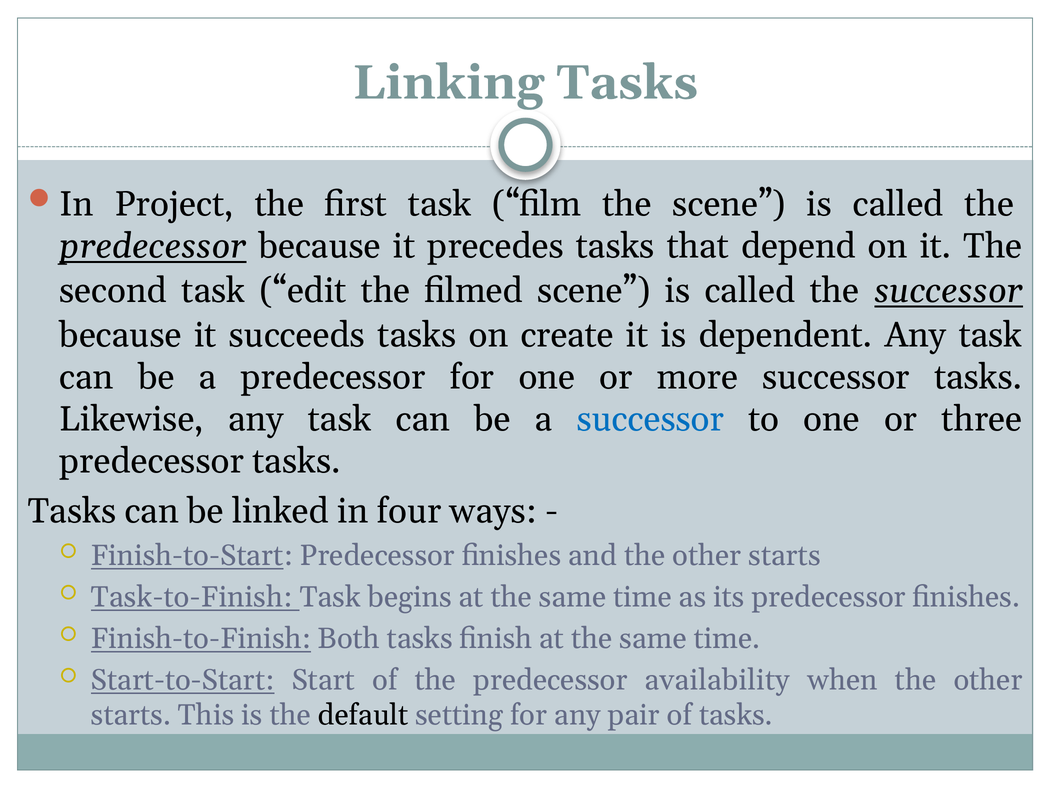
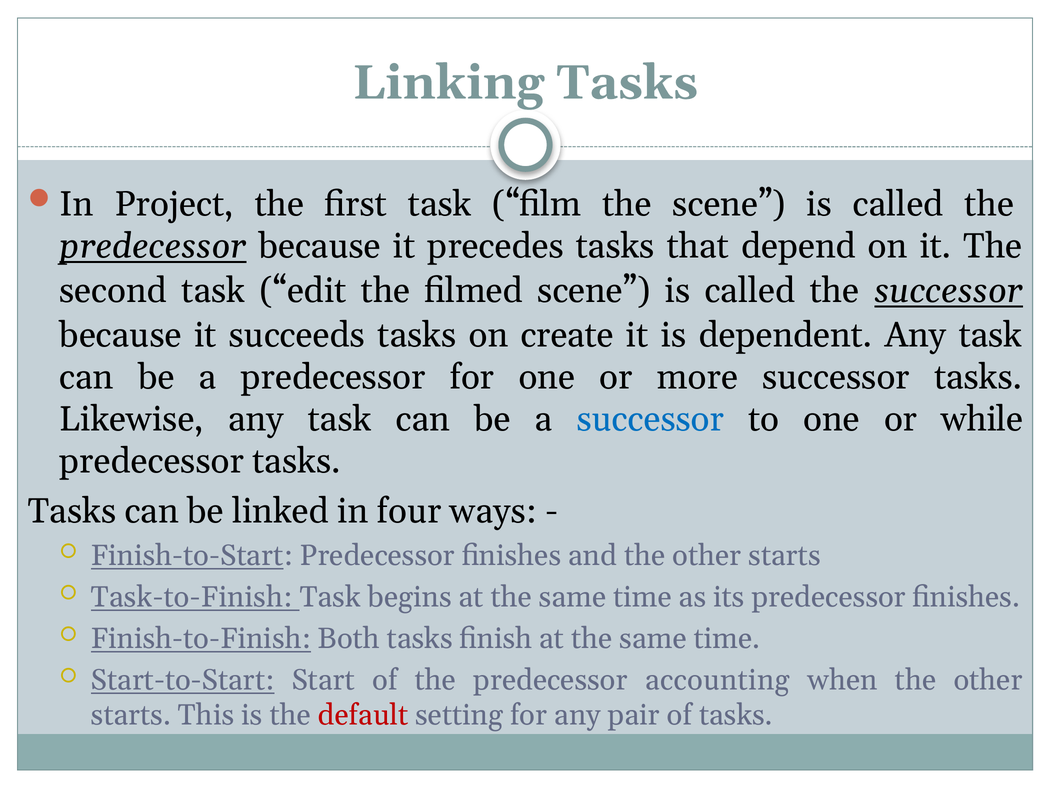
three: three -> while (982, 419)
availability: availability -> accounting (717, 680)
default colour: black -> red (363, 715)
